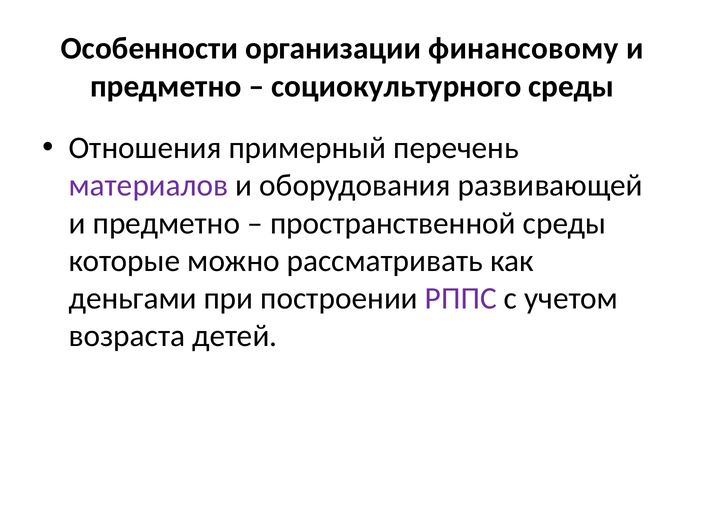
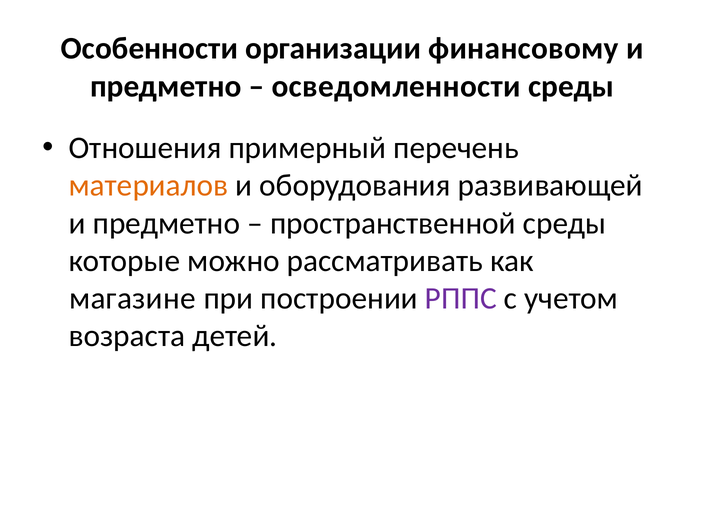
социокультурного: социокультурного -> осведомленности (396, 86)
материалов colour: purple -> orange (149, 186)
деньгами: деньгами -> магазине (132, 298)
